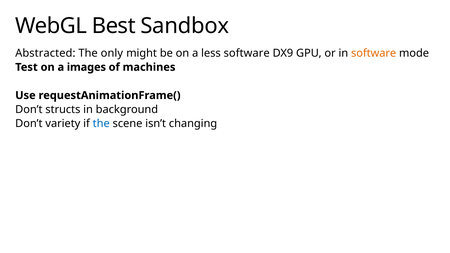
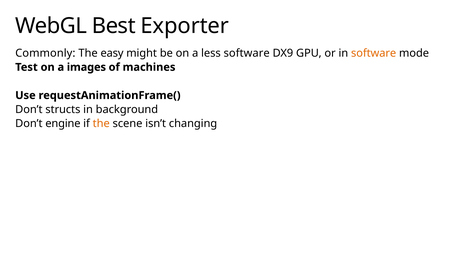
Sandbox: Sandbox -> Exporter (185, 26)
Abstracted: Abstracted -> Commonly (45, 53)
only: only -> easy (112, 53)
variety: variety -> engine (63, 124)
the colour: blue -> orange (101, 124)
